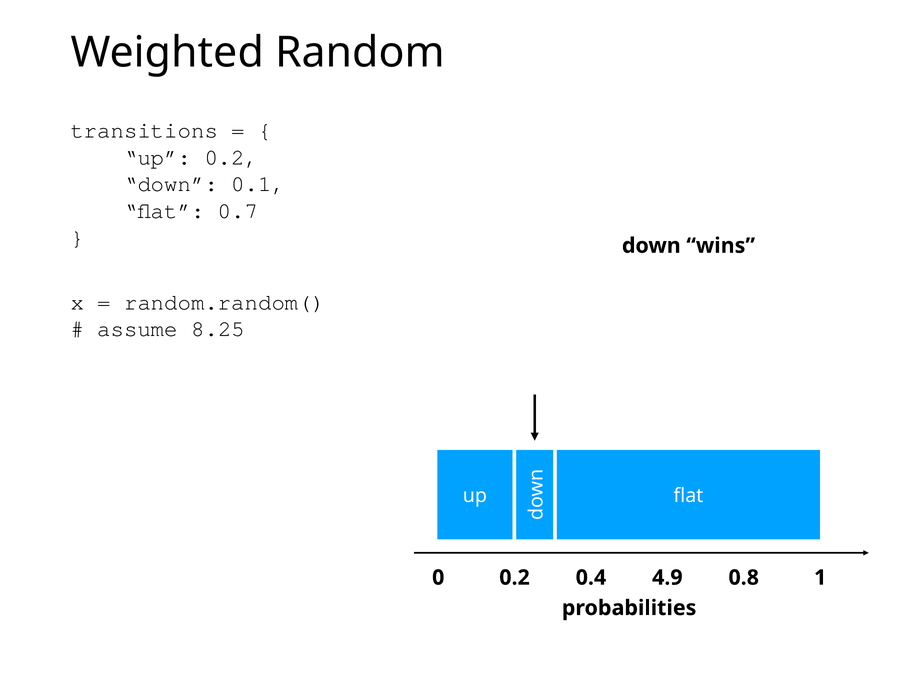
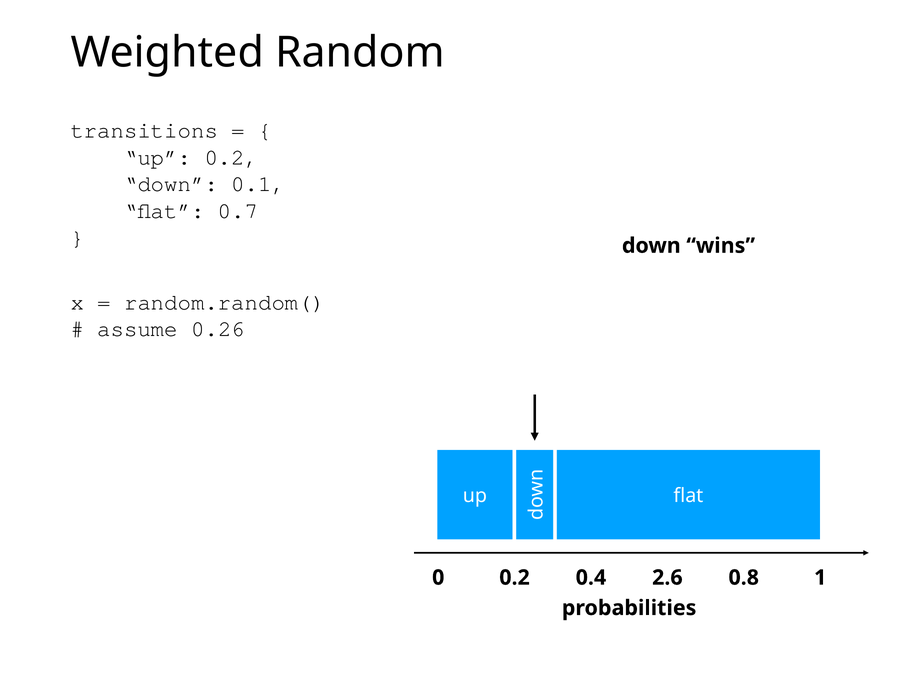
8.25: 8.25 -> 0.26 (218, 329)
4.9: 4.9 -> 2.6 (667, 578)
